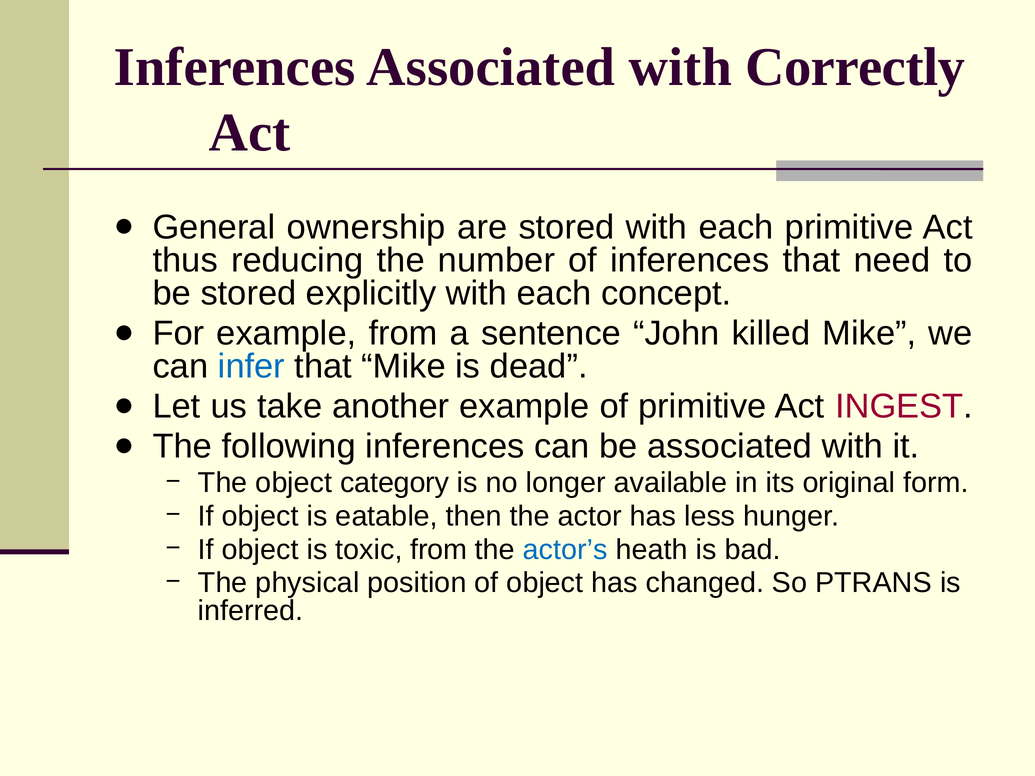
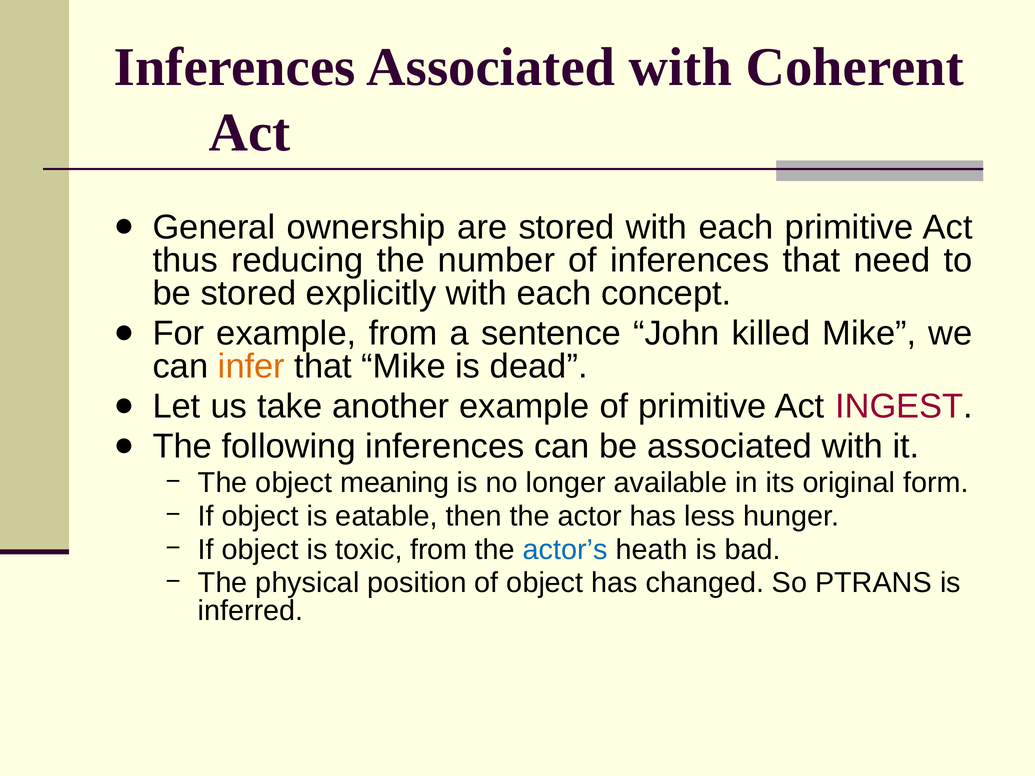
Correctly: Correctly -> Coherent (855, 67)
infer colour: blue -> orange (251, 367)
category: category -> meaning (395, 483)
